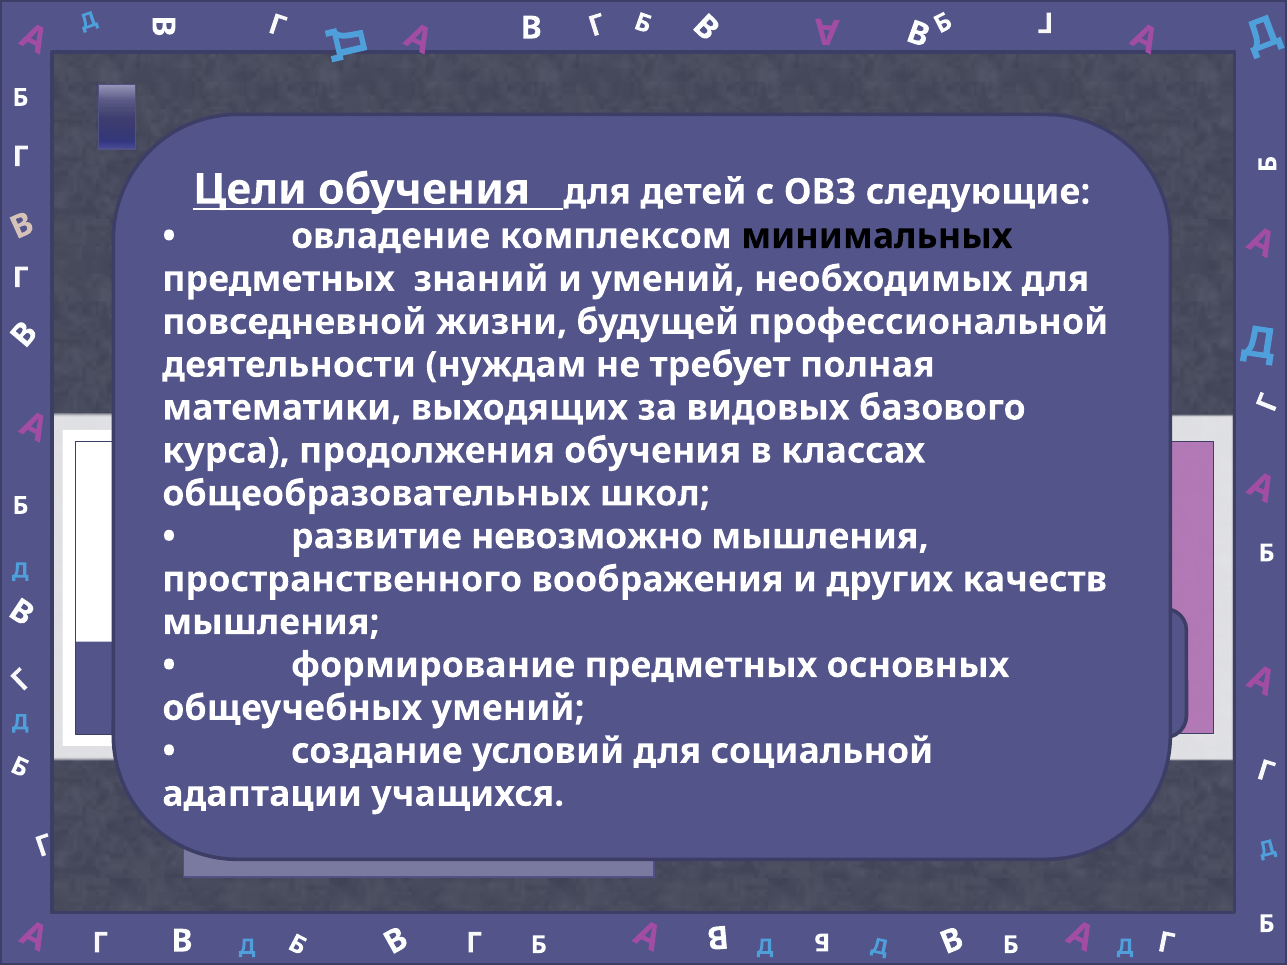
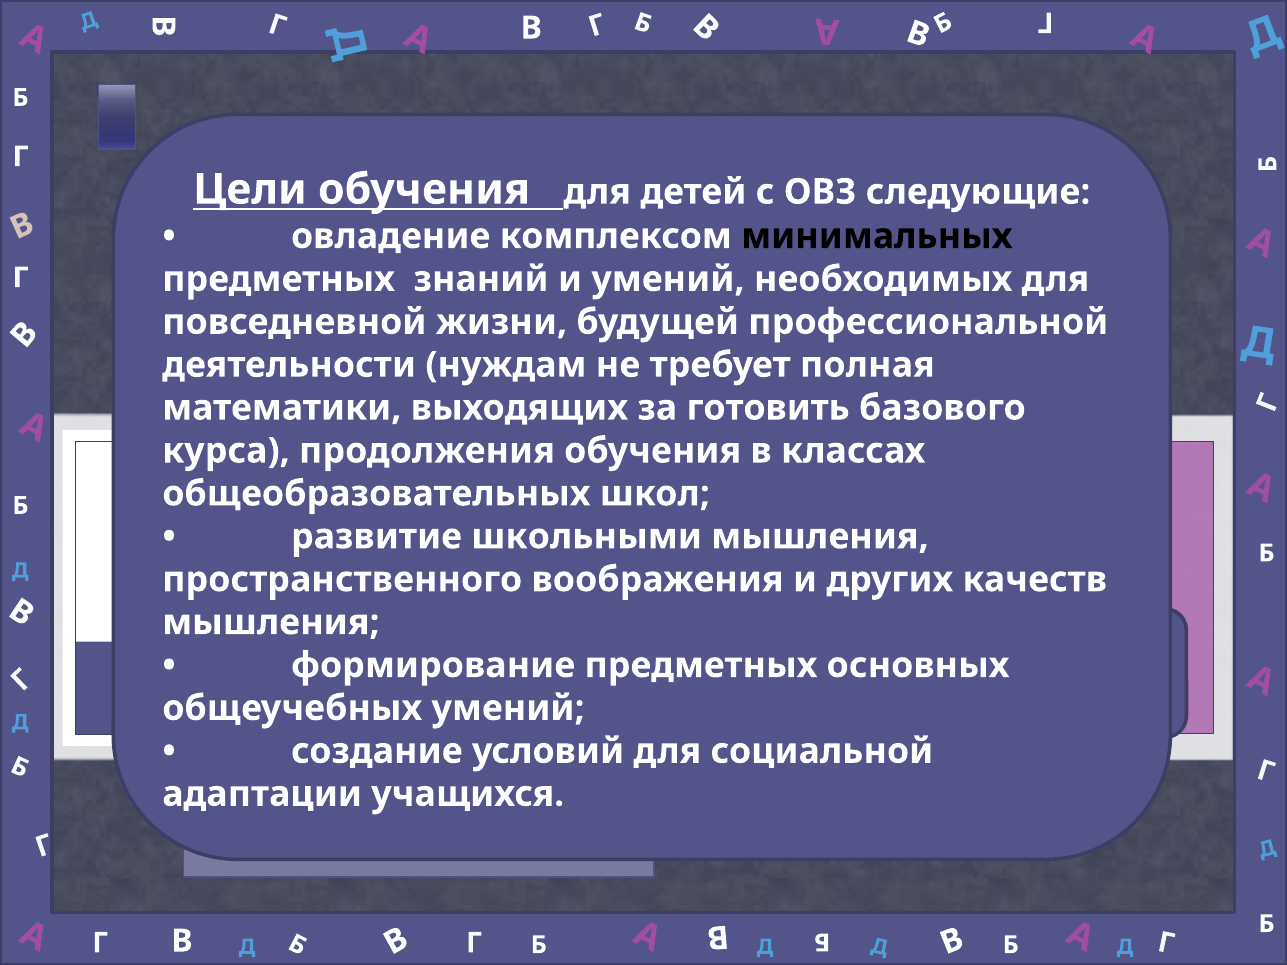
видовых: видовых -> готовить (768, 408)
невозможно: невозможно -> школьными (587, 537)
